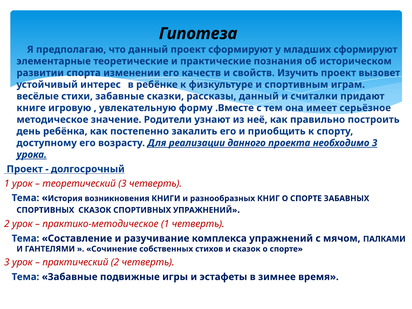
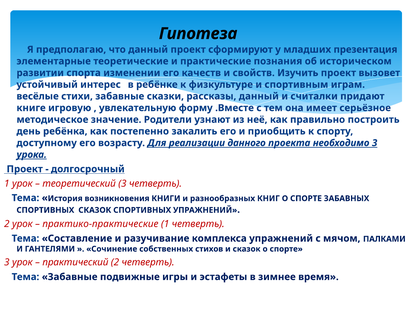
младших сформируют: сформируют -> презентация (365, 50)
практико-методическое: практико-методическое -> практико-практические (100, 224)
